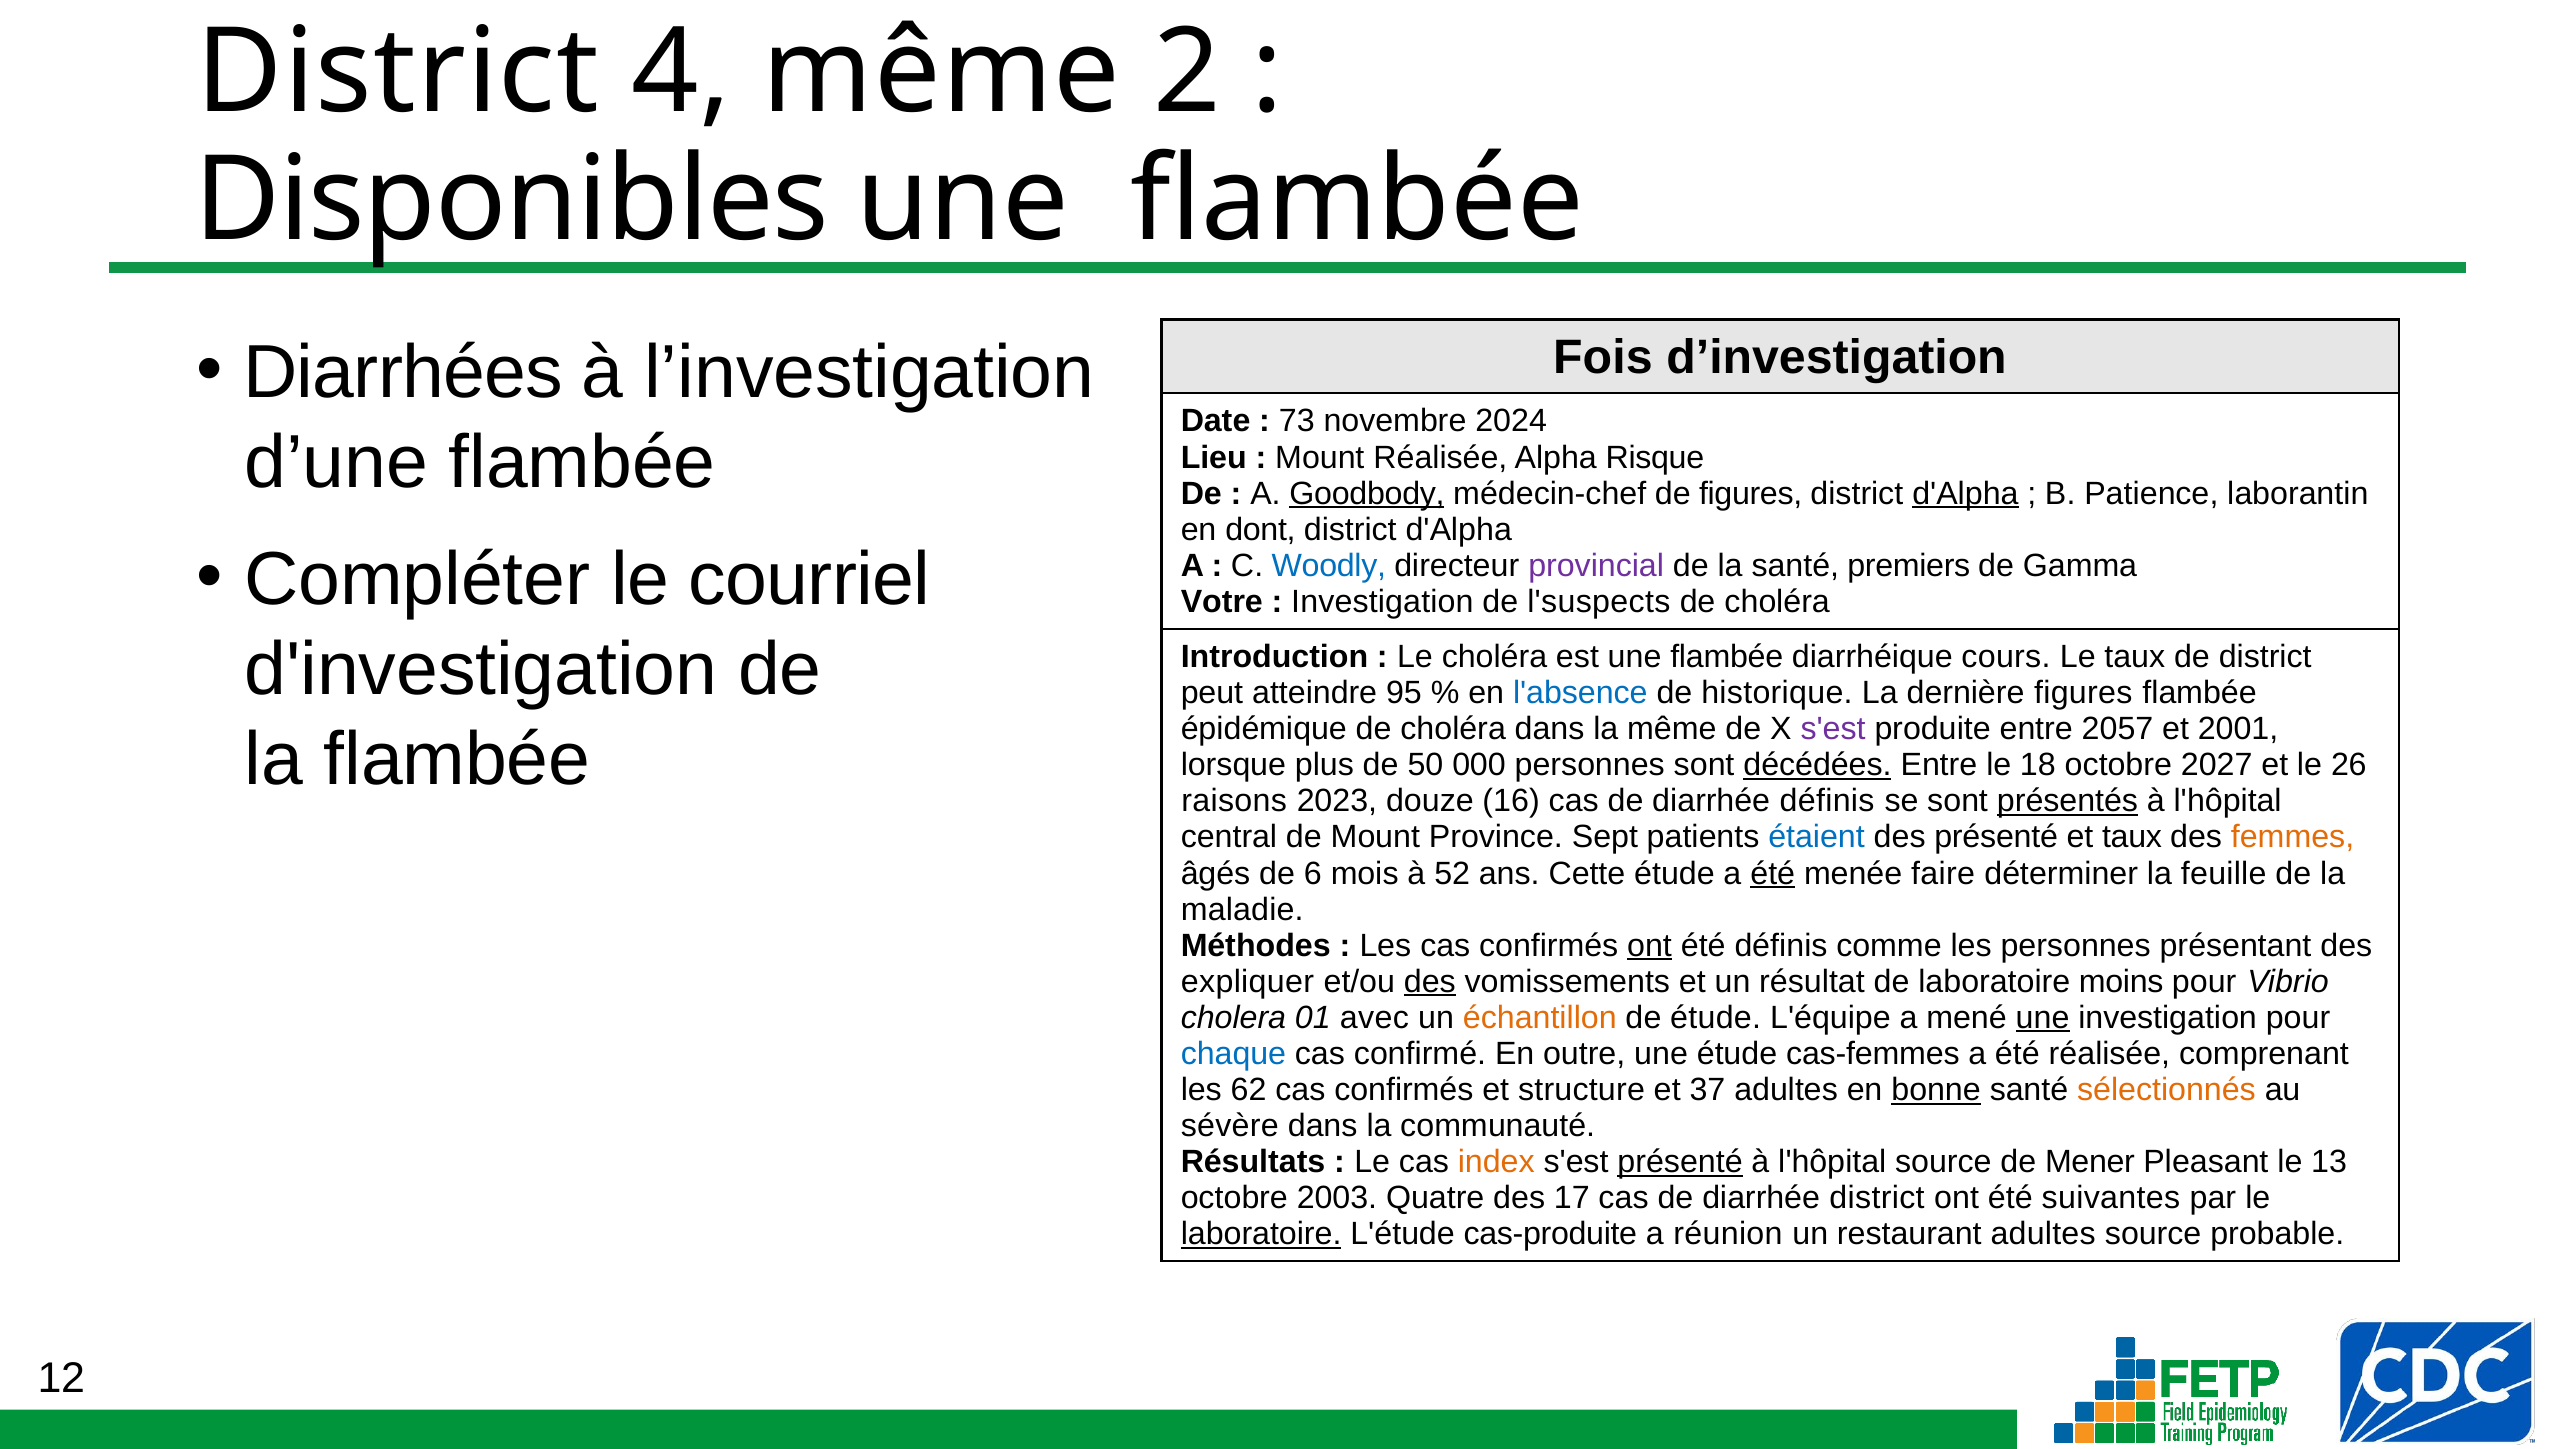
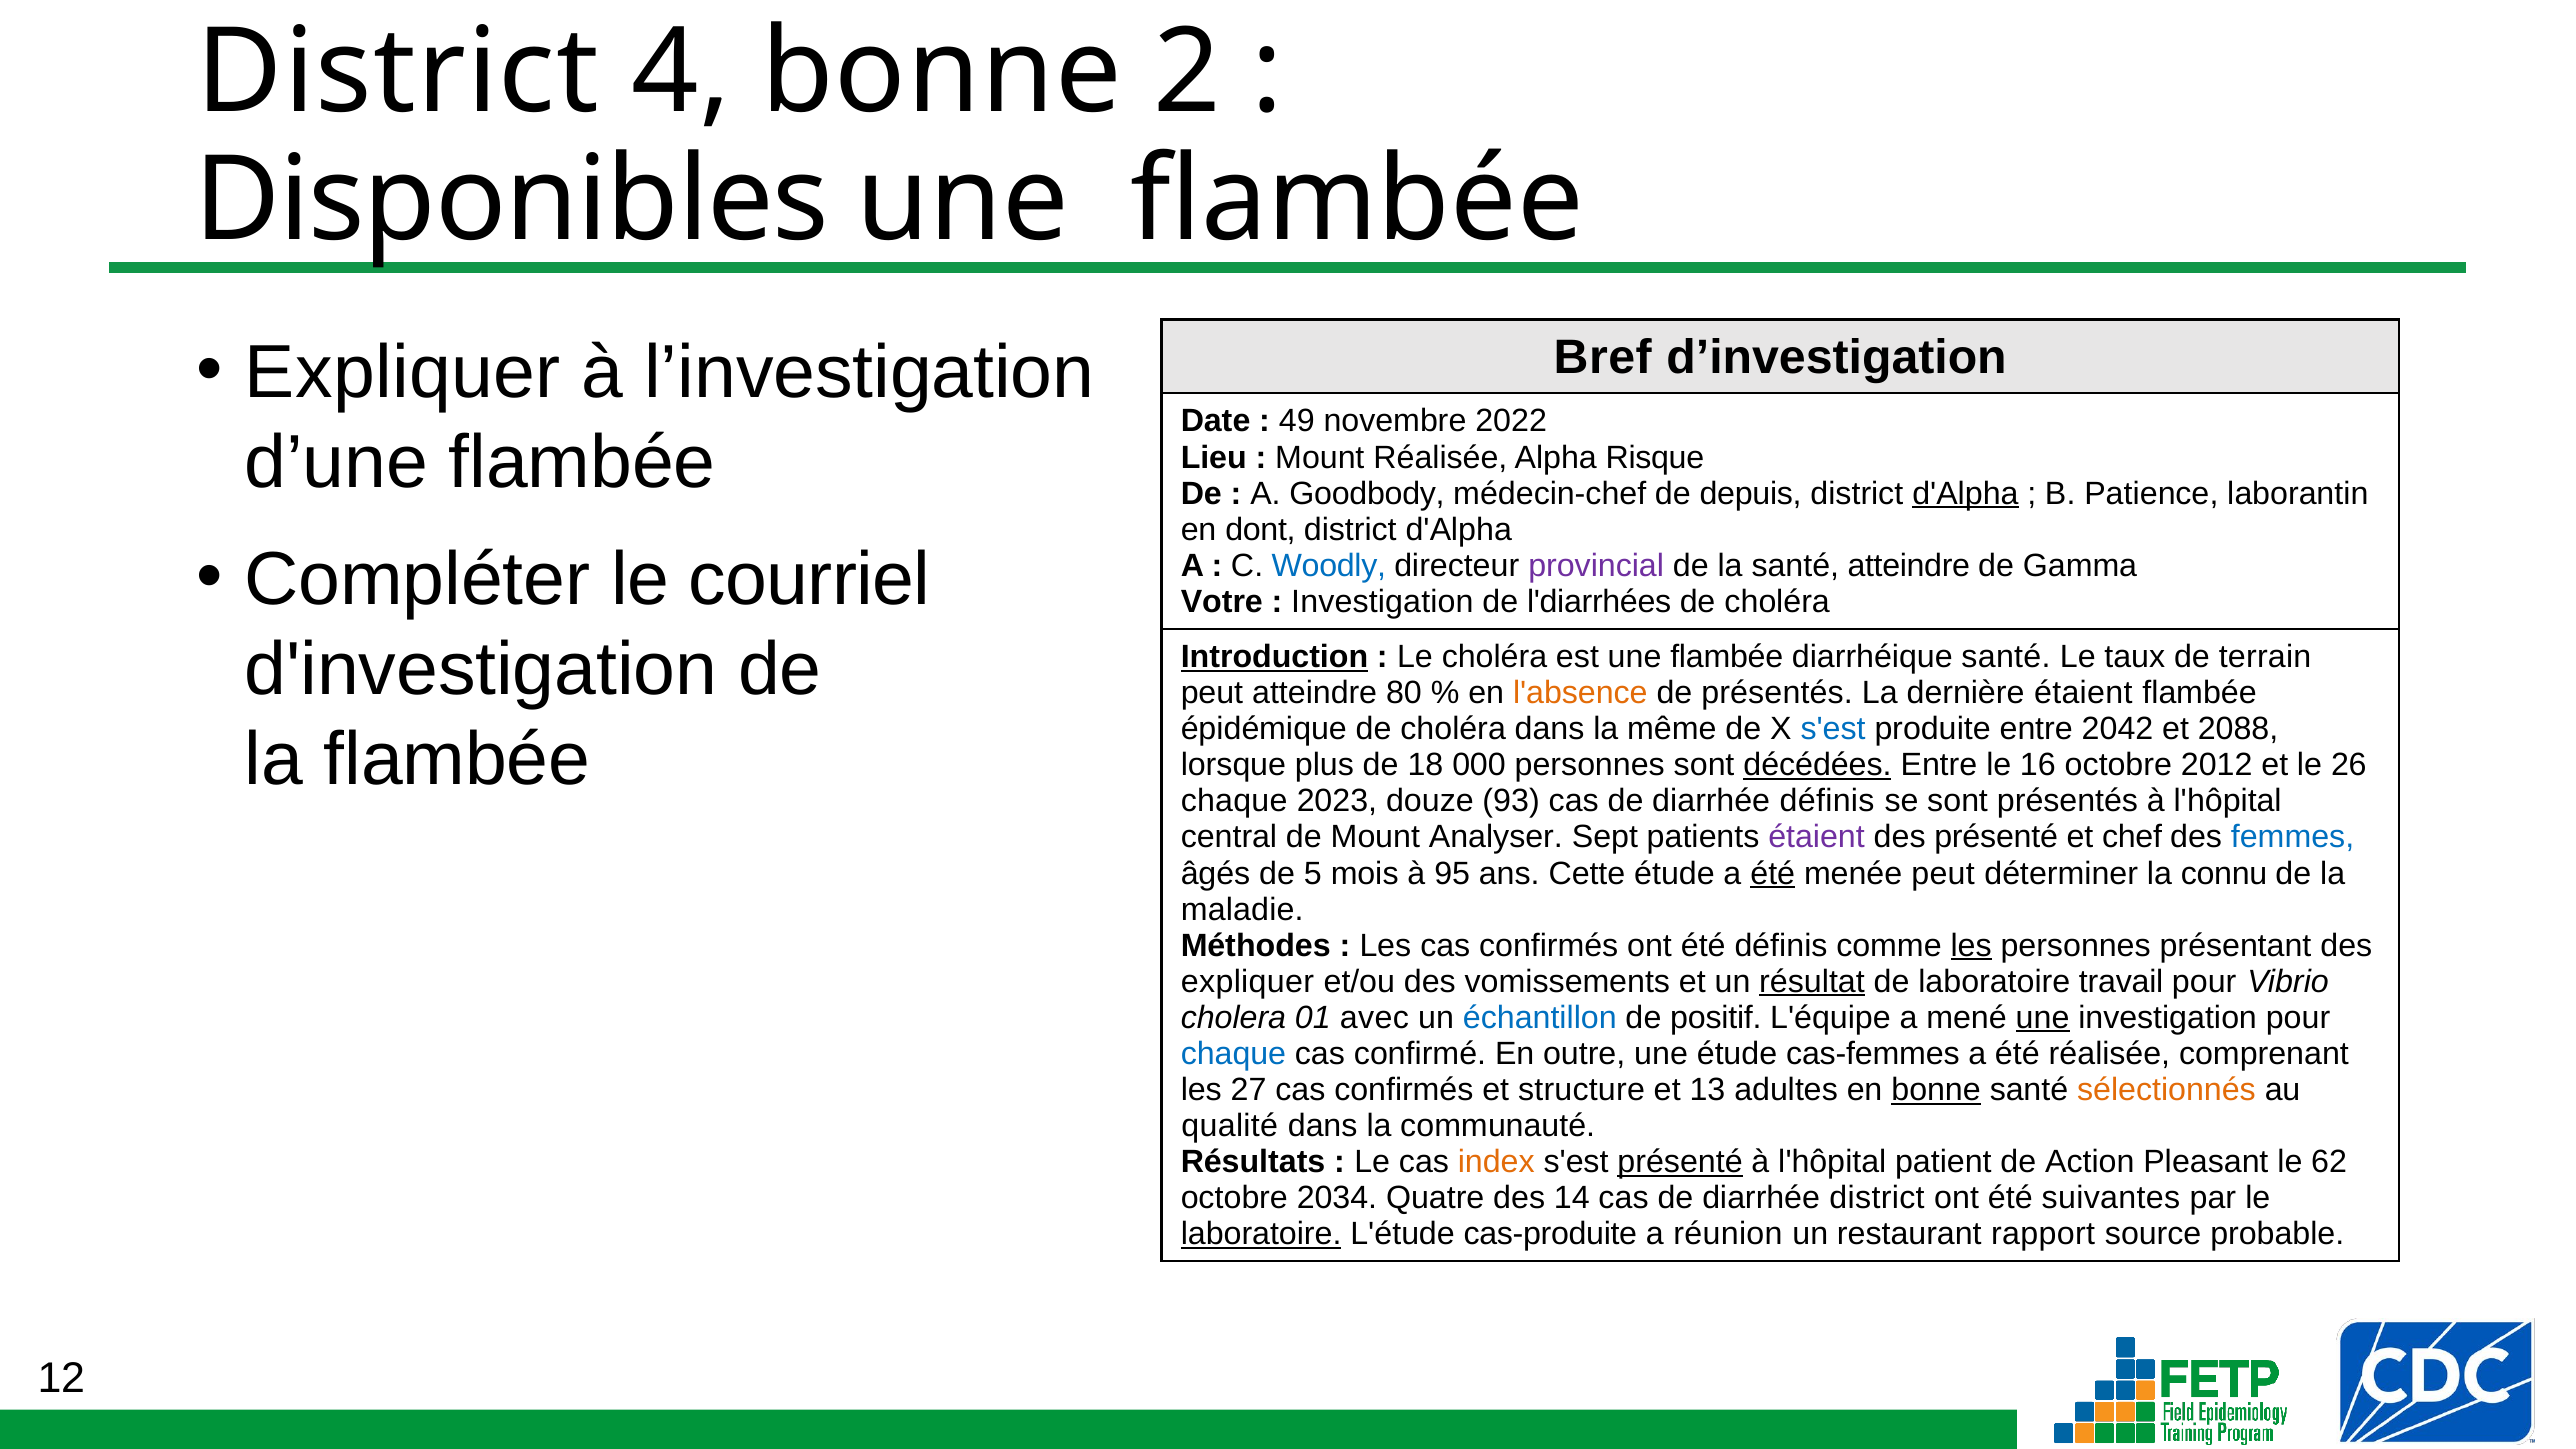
4 même: même -> bonne (942, 73)
Diarrhées: Diarrhées -> Expliquer (403, 372)
Fois: Fois -> Bref (1603, 357)
73: 73 -> 49 (1297, 421)
2024: 2024 -> 2022 (1511, 421)
Goodbody underline: present -> none (1367, 493)
de figures: figures -> depuis (1751, 493)
santé premiers: premiers -> atteindre (1909, 566)
l'suspects: l'suspects -> l'diarrhées (1599, 602)
Introduction underline: none -> present (1274, 657)
diarrhéique cours: cours -> santé (2006, 657)
de district: district -> terrain (2265, 657)
95: 95 -> 80 (1404, 693)
l'absence colour: blue -> orange (1580, 693)
de historique: historique -> présentés (1777, 693)
dernière figures: figures -> étaient (2083, 693)
s'est colour: purple -> blue (1833, 729)
2057: 2057 -> 2042 (2118, 729)
2001: 2001 -> 2088 (2238, 729)
50: 50 -> 18 (1426, 765)
18: 18 -> 16 (2038, 765)
2027: 2027 -> 2012 (2217, 765)
raisons: raisons -> chaque (1234, 801)
16: 16 -> 93 (1511, 801)
présentés underline: present -> none (2067, 801)
Province: Province -> Analyser (1496, 837)
étaient colour: blue -> purple (1817, 837)
et taux: taux -> chef (2132, 837)
femmes colour: orange -> blue (2293, 837)
6: 6 -> 5 (1313, 873)
52: 52 -> 95 (1452, 873)
menée faire: faire -> peut (1943, 873)
feuille: feuille -> connu (2224, 873)
ont underline: present -> none (1650, 945)
les underline: none -> present (1971, 945)
des underline: present -> none (1430, 982)
résultat underline: none -> present (1812, 982)
moins: moins -> travail (2121, 982)
échantillon colour: orange -> blue (1540, 1018)
de étude: étude -> positif (1716, 1018)
62: 62 -> 27 (1249, 1090)
37: 37 -> 13 (1708, 1090)
sévère: sévère -> qualité (1230, 1126)
l'hôpital source: source -> patient (1943, 1162)
Mener: Mener -> Action (2090, 1162)
13: 13 -> 62 (2329, 1162)
2003: 2003 -> 2034 (1337, 1198)
17: 17 -> 14 (1572, 1198)
restaurant adultes: adultes -> rapport (2043, 1234)
